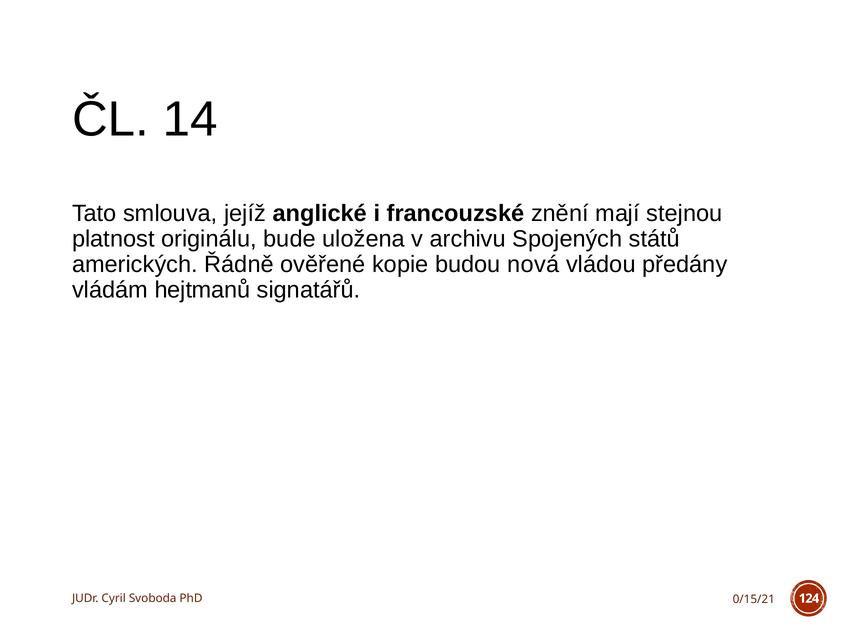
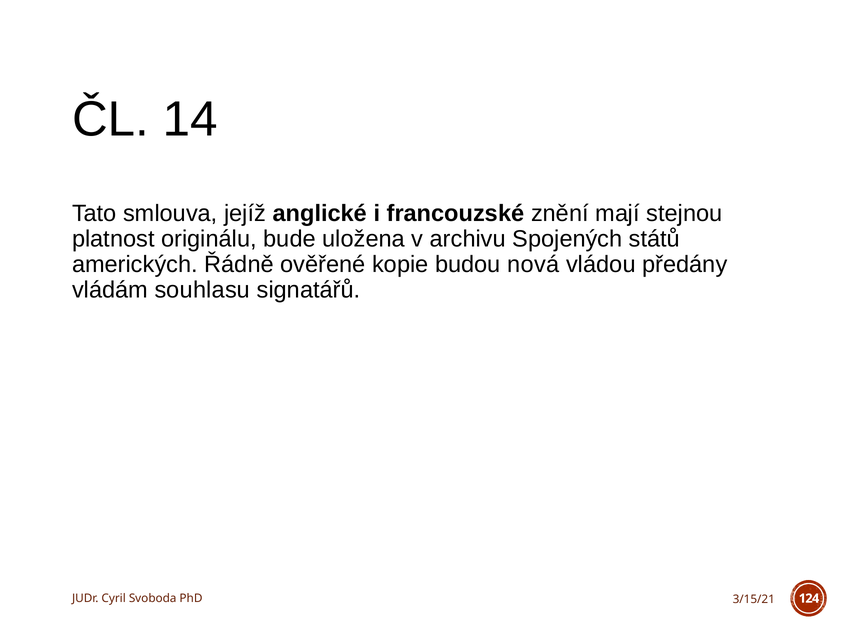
hejtmanů: hejtmanů -> souhlasu (202, 290)
0/15/21: 0/15/21 -> 3/15/21 (754, 599)
